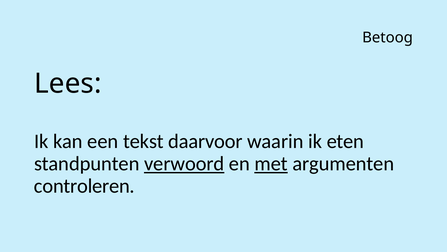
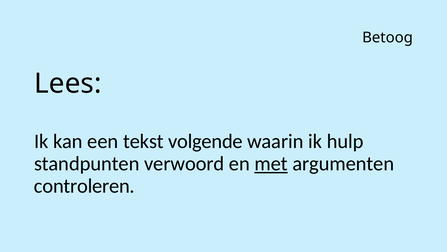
daarvoor: daarvoor -> volgende (205, 141)
eten: eten -> hulp (345, 141)
verwoord underline: present -> none (184, 163)
